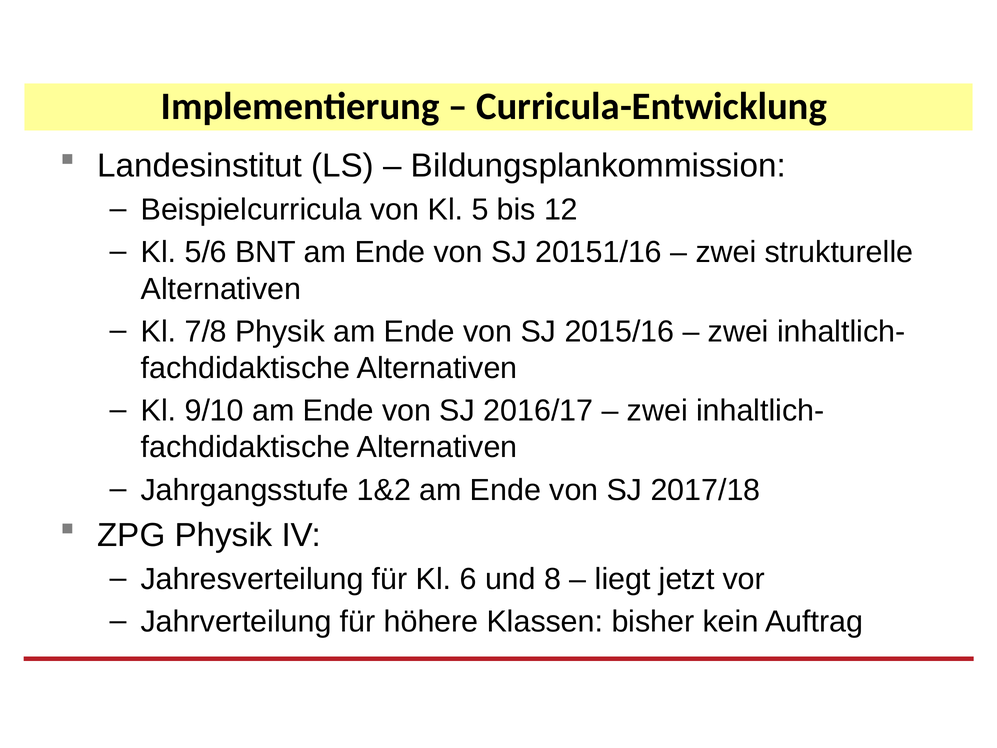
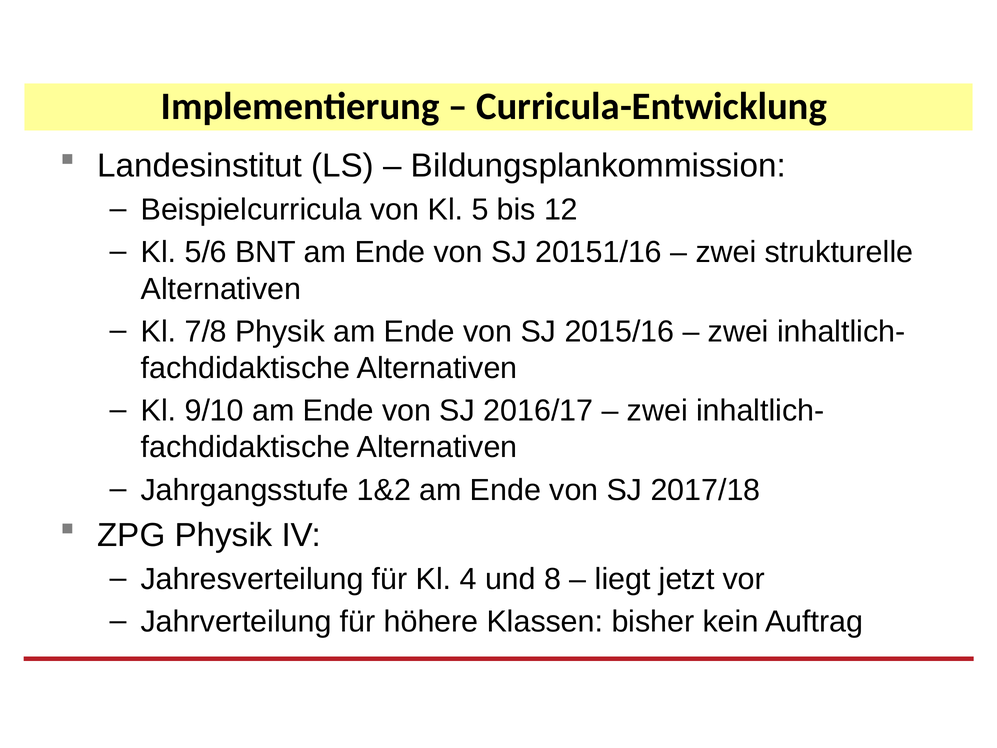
6: 6 -> 4 (468, 579)
